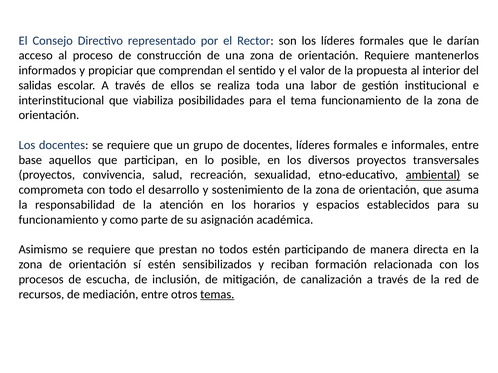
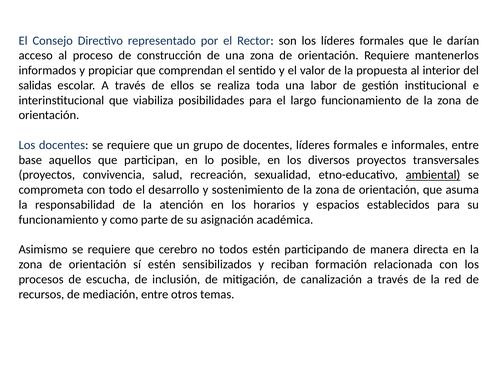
tema: tema -> largo (303, 100)
prestan: prestan -> cerebro (178, 250)
temas underline: present -> none (217, 295)
